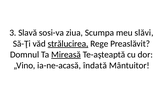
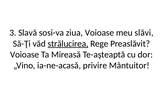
ziua Scumpa: Scumpa -> Voioase (99, 33)
Domnul: Domnul -> Voioase (25, 54)
Mireasă underline: present -> none (66, 54)
îndată: îndată -> privire (95, 65)
